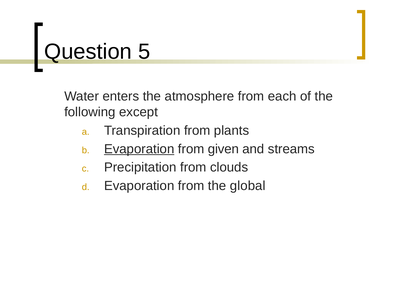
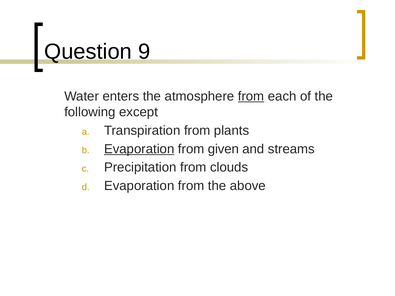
5: 5 -> 9 (144, 52)
from underline: none -> present (251, 96)
global: global -> above (248, 186)
